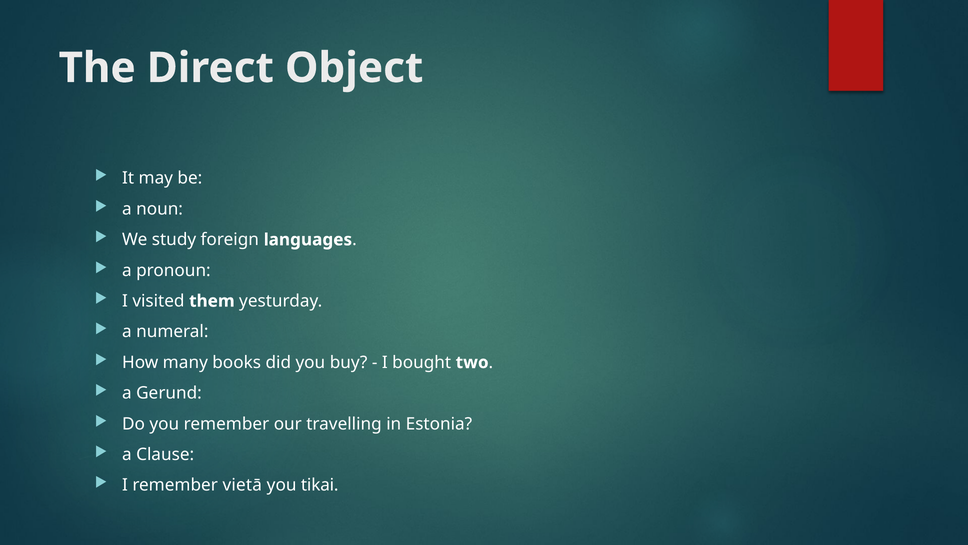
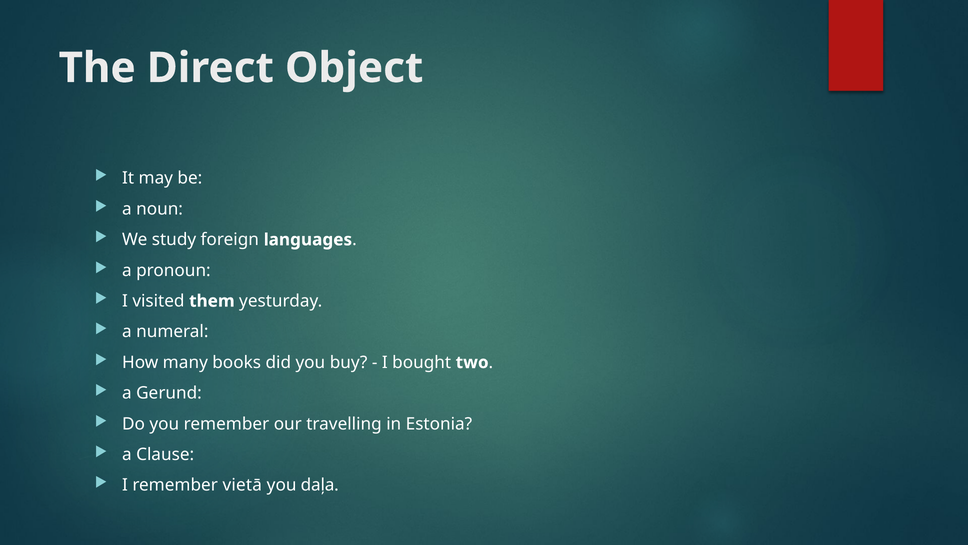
tikai: tikai -> daļa (320, 485)
